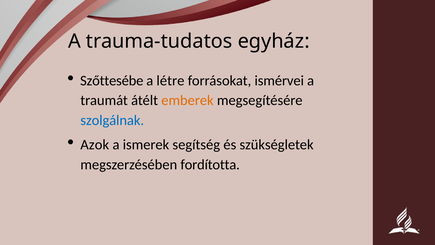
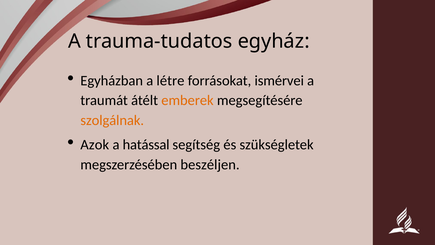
Szőttesébe: Szőttesébe -> Egyházban (112, 80)
szolgálnak colour: blue -> orange (112, 120)
ismerek: ismerek -> hatással (146, 145)
fordította: fordította -> beszéljen (210, 164)
